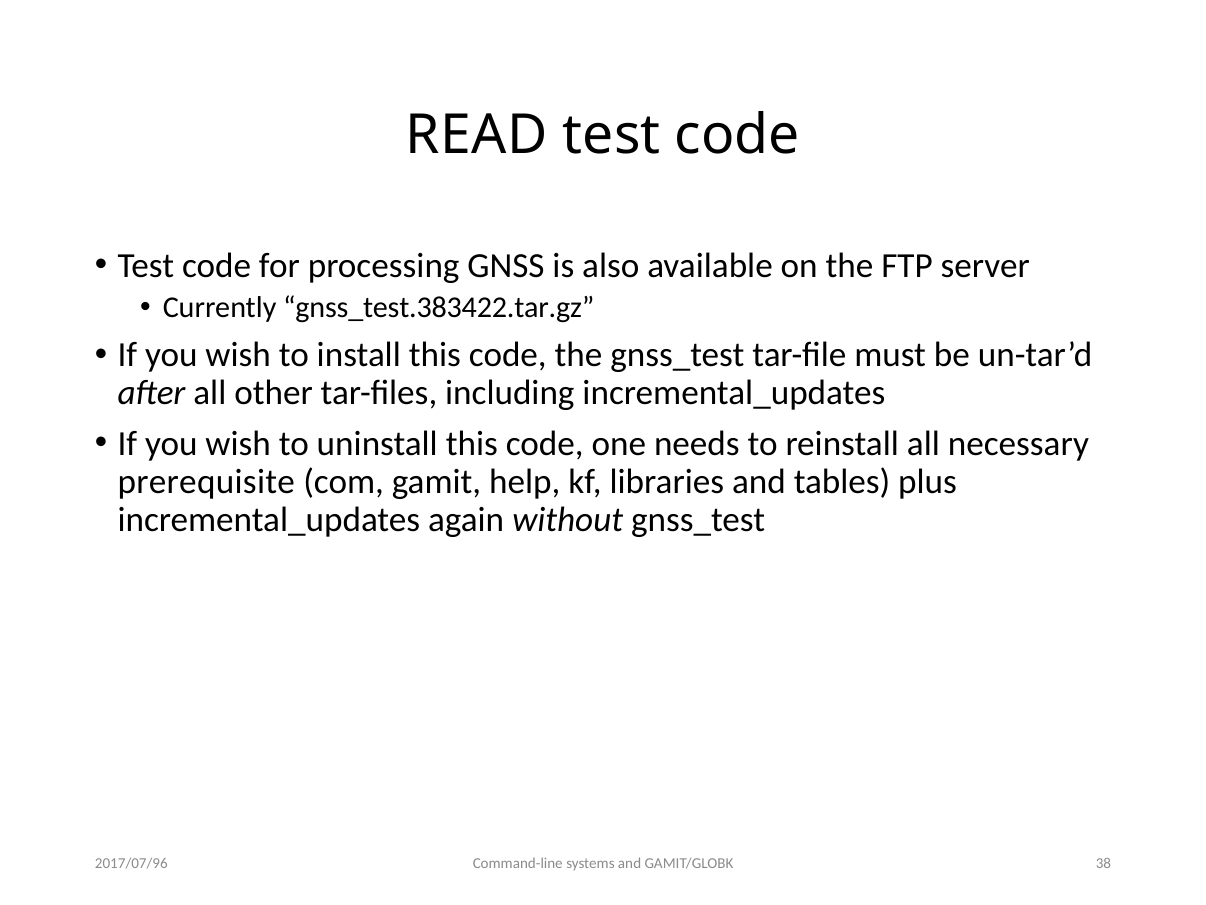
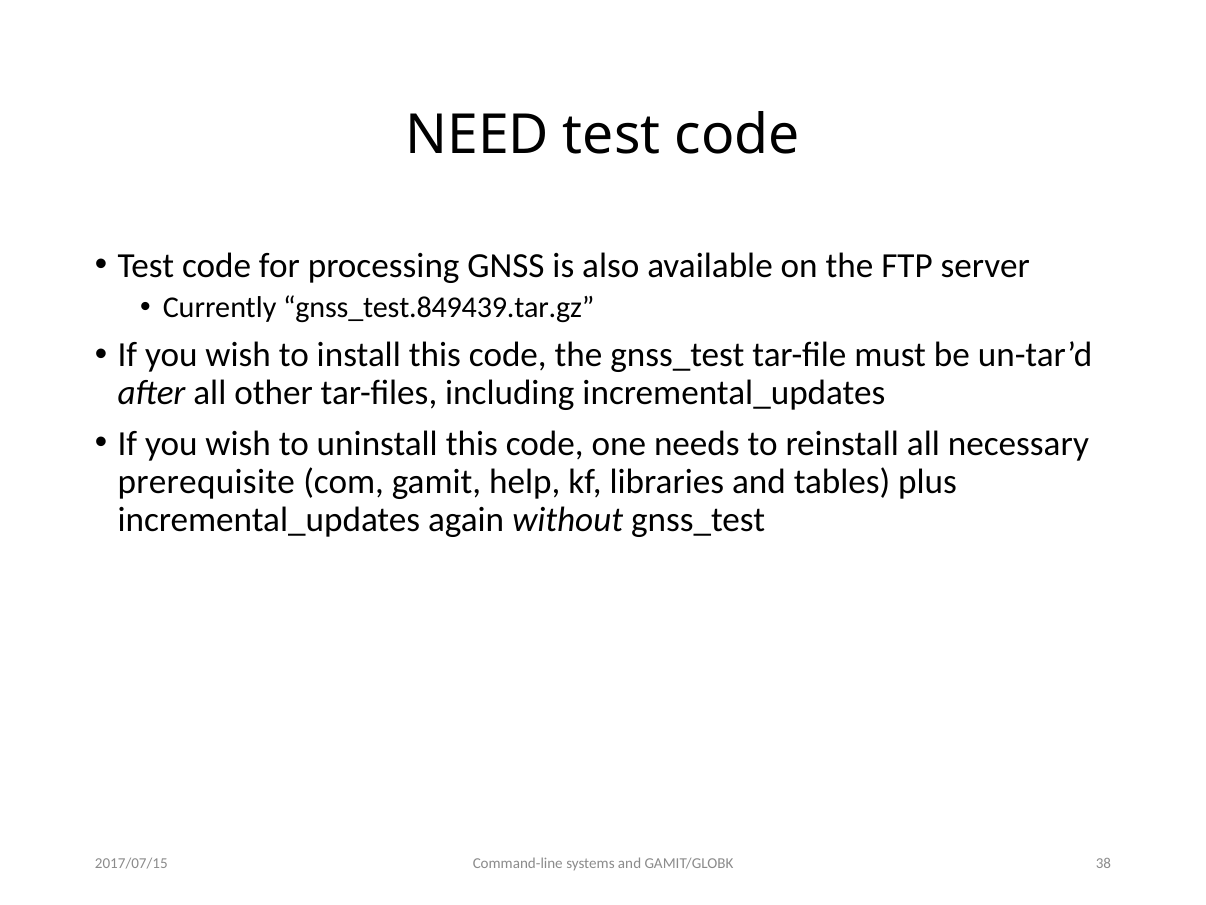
READ: READ -> NEED (477, 135)
gnss_test.383422.tar.gz: gnss_test.383422.tar.gz -> gnss_test.849439.tar.gz (439, 307)
2017/07/96: 2017/07/96 -> 2017/07/15 (131, 863)
